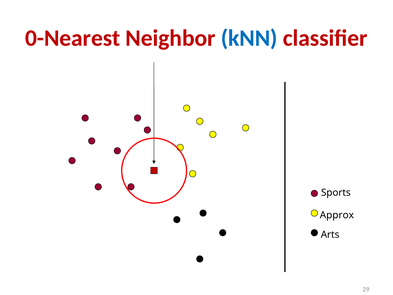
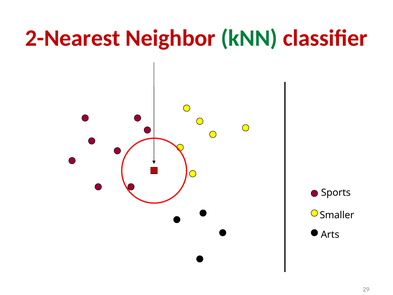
0-Nearest: 0-Nearest -> 2-Nearest (73, 38)
kNN colour: blue -> green (249, 38)
Approx: Approx -> Smaller (337, 215)
